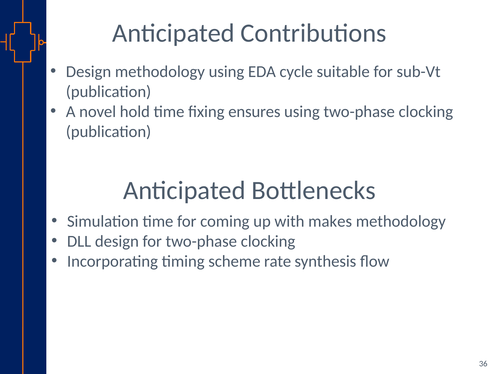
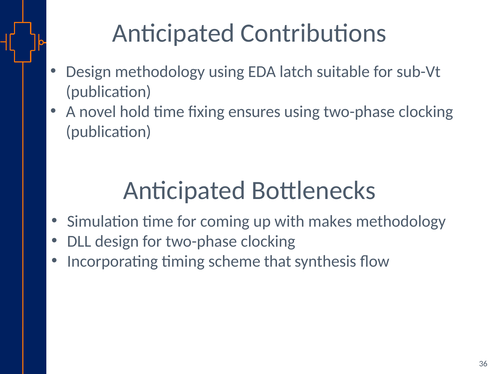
cycle: cycle -> latch (296, 72)
rate: rate -> that (278, 261)
